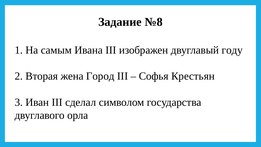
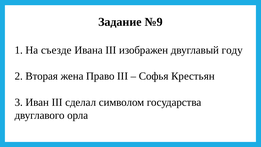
№8: №8 -> №9 (154, 22)
самым: самым -> съезде (56, 50)
Город: Город -> Право (100, 76)
